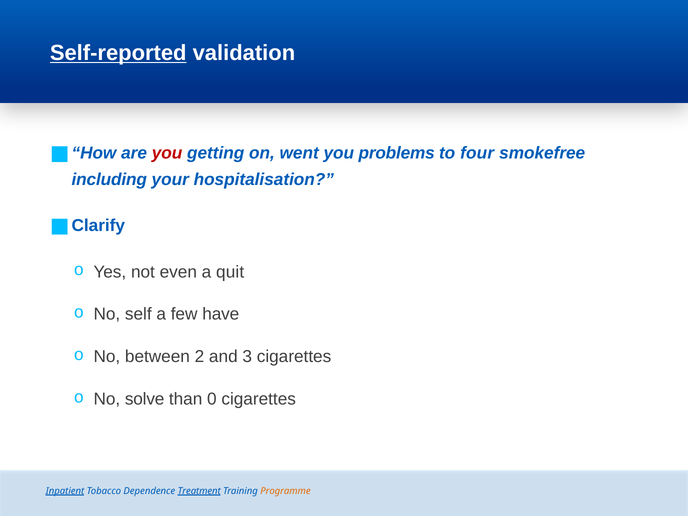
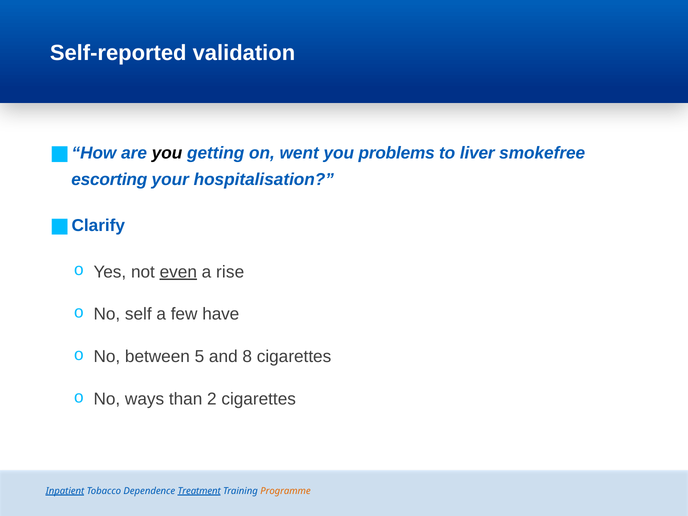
Self-reported underline: present -> none (118, 53)
you colour: red -> black (167, 153)
four: four -> liver (477, 153)
including: including -> escorting (109, 180)
even underline: none -> present (178, 272)
quit: quit -> rise (230, 272)
2: 2 -> 5 (199, 357)
3: 3 -> 8 (247, 357)
solve: solve -> ways (145, 399)
0: 0 -> 2 (212, 399)
